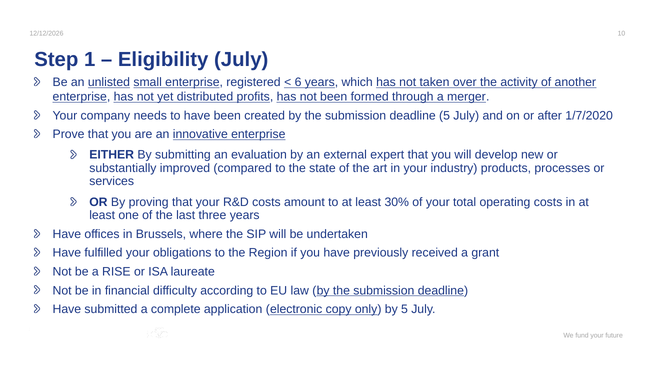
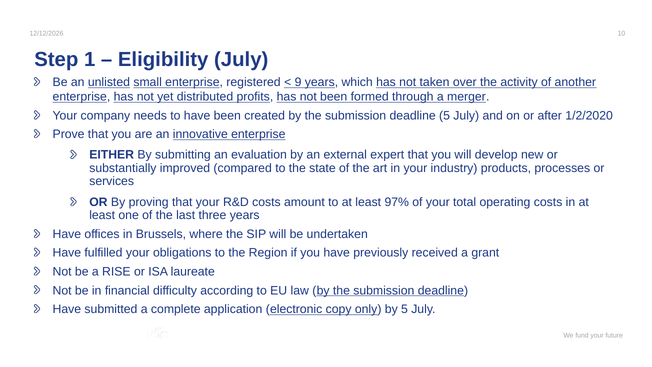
6: 6 -> 9 (298, 82)
1/7/2020: 1/7/2020 -> 1/2/2020 (589, 116)
30%: 30% -> 97% (397, 202)
